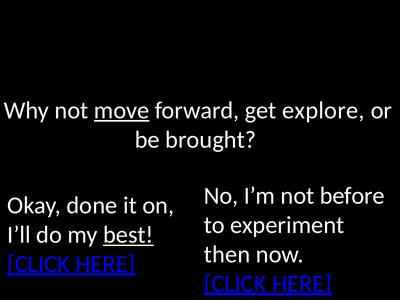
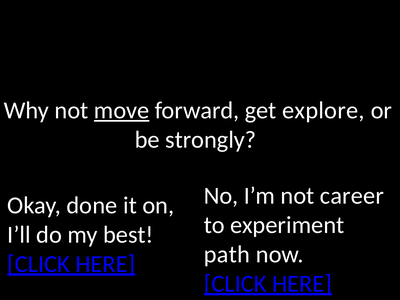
brought: brought -> strongly (211, 140)
before: before -> career (352, 196)
best underline: present -> none (128, 235)
then: then -> path (227, 254)
